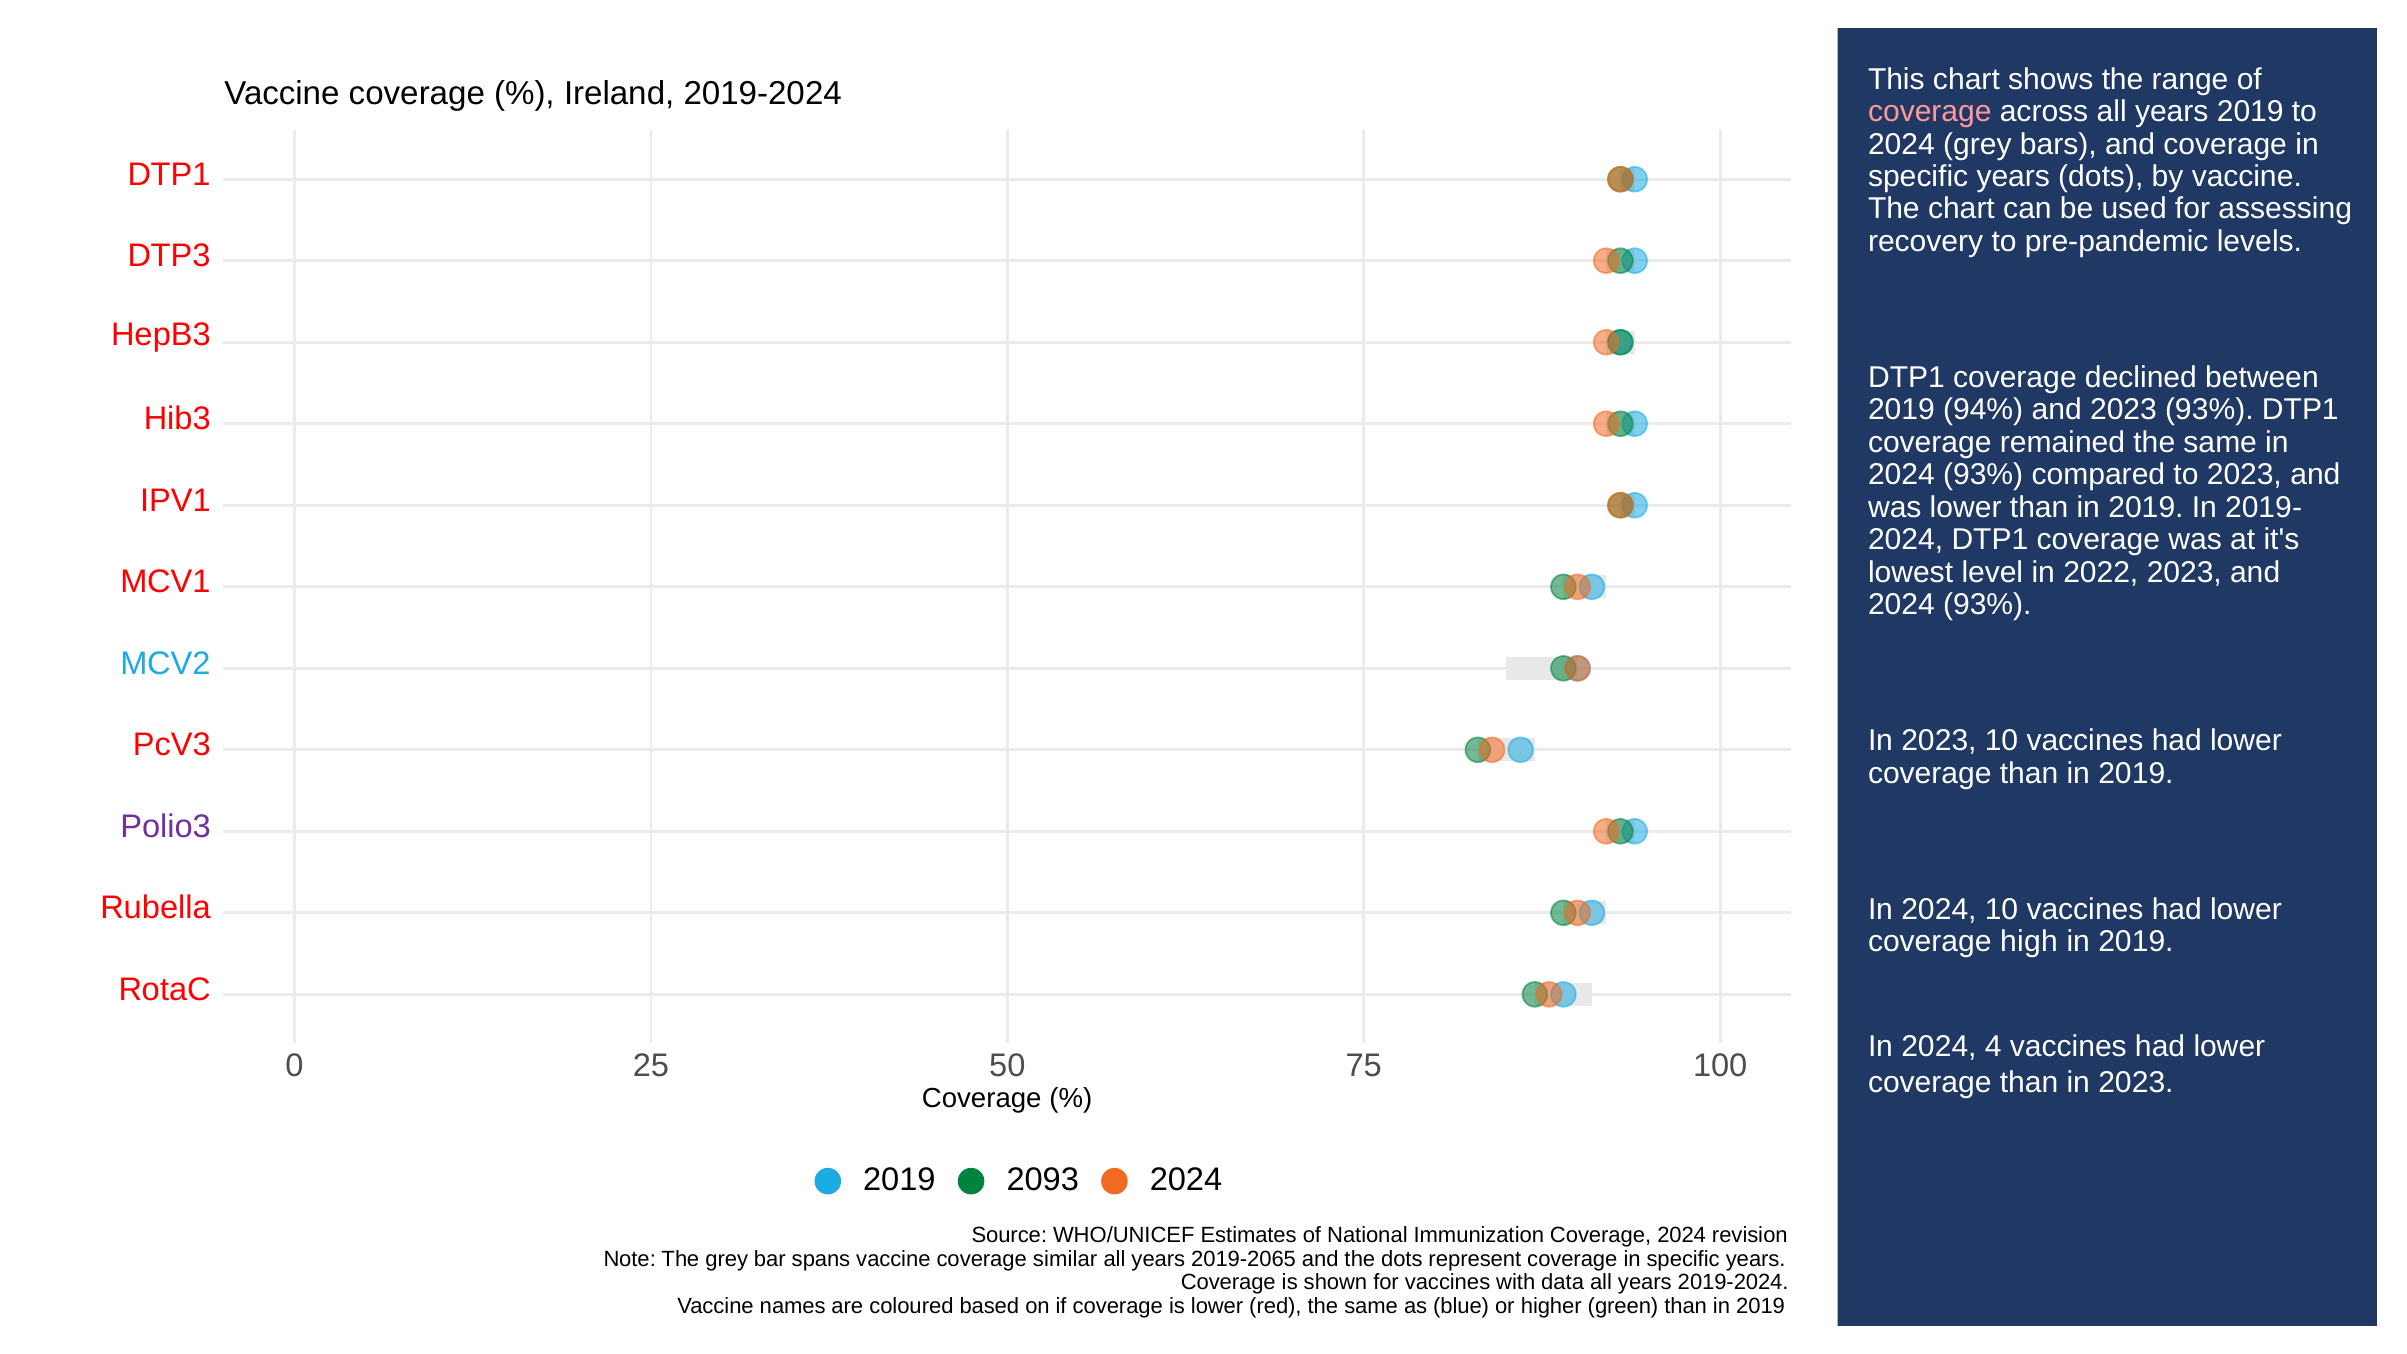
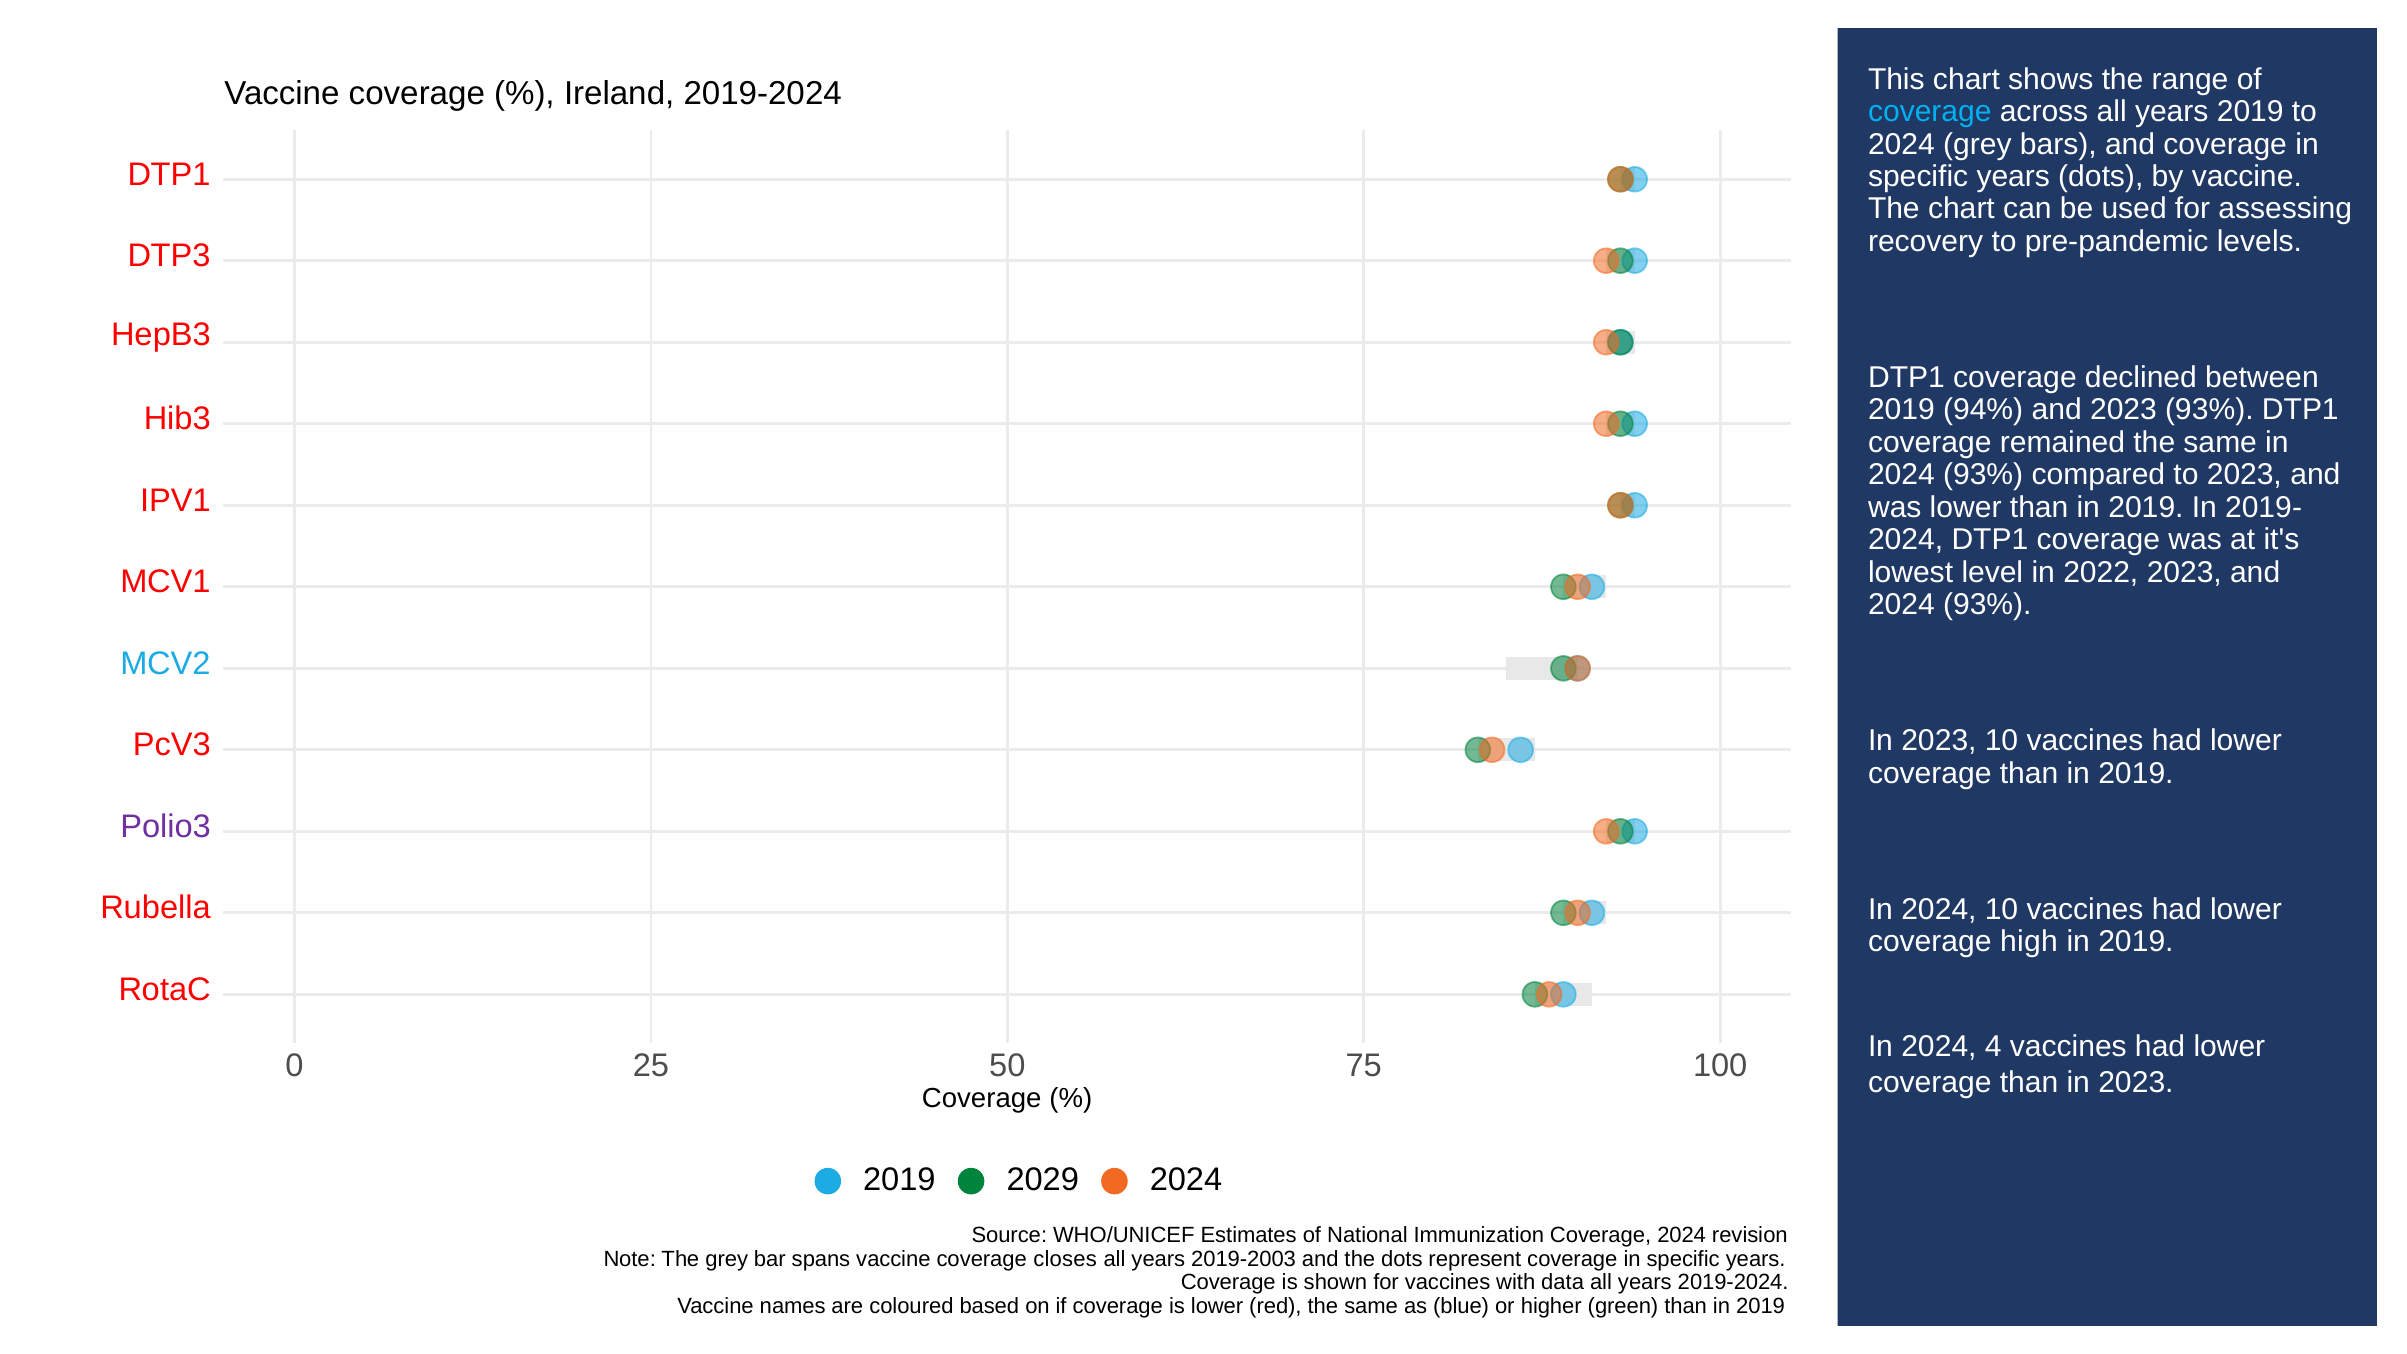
coverage colour: pink -> light blue (1930, 112)
2093: 2093 -> 2029 (1043, 1180)
similar: similar -> closes (1065, 1259)
2019-2065: 2019-2065 -> 2019-2003 (1244, 1259)
